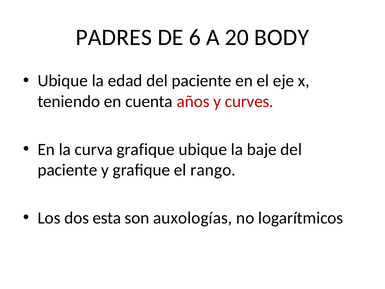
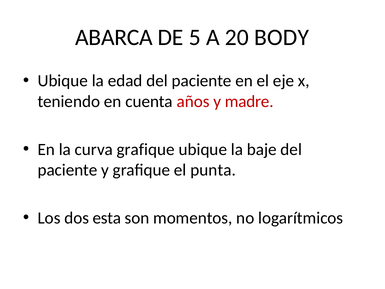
PADRES: PADRES -> ABARCA (114, 37)
6: 6 -> 5 (195, 37)
curves: curves -> madre (249, 101)
rango: rango -> punta (213, 170)
auxologías: auxologías -> momentos (193, 218)
